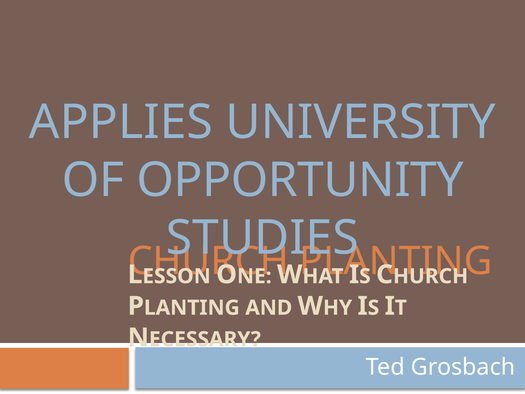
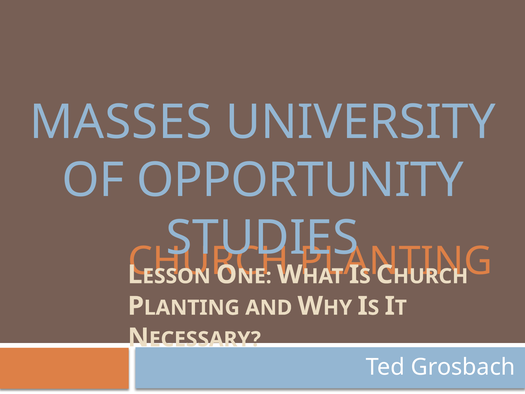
APPLIES: APPLIES -> MASSES (121, 122)
